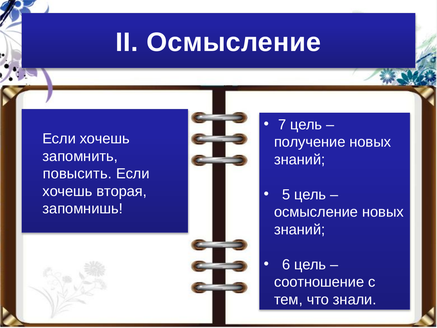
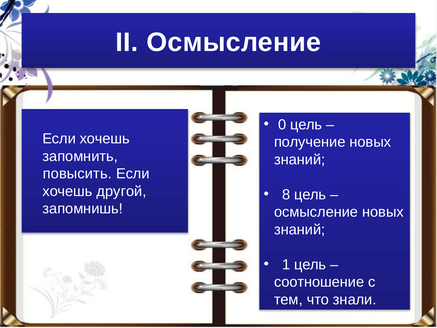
7: 7 -> 0 (282, 125)
вторая: вторая -> другой (122, 191)
5: 5 -> 8 (286, 194)
6: 6 -> 1 (286, 264)
